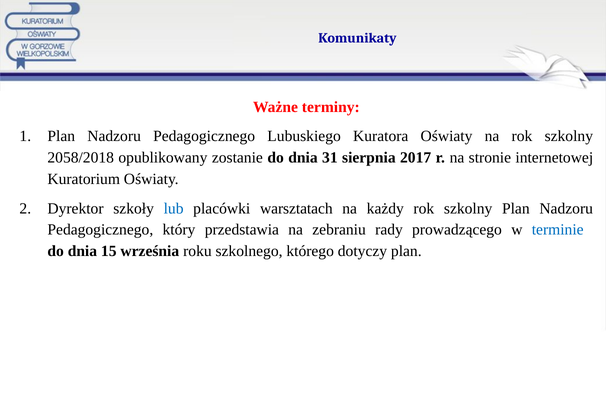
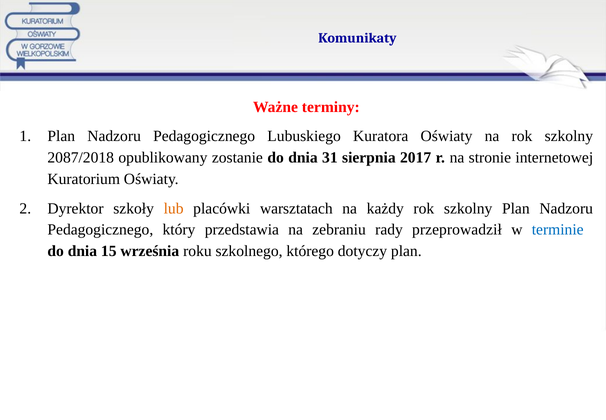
2058/2018: 2058/2018 -> 2087/2018 (81, 157)
lub colour: blue -> orange (174, 208)
prowadzącego: prowadzącego -> przeprowadził (457, 230)
